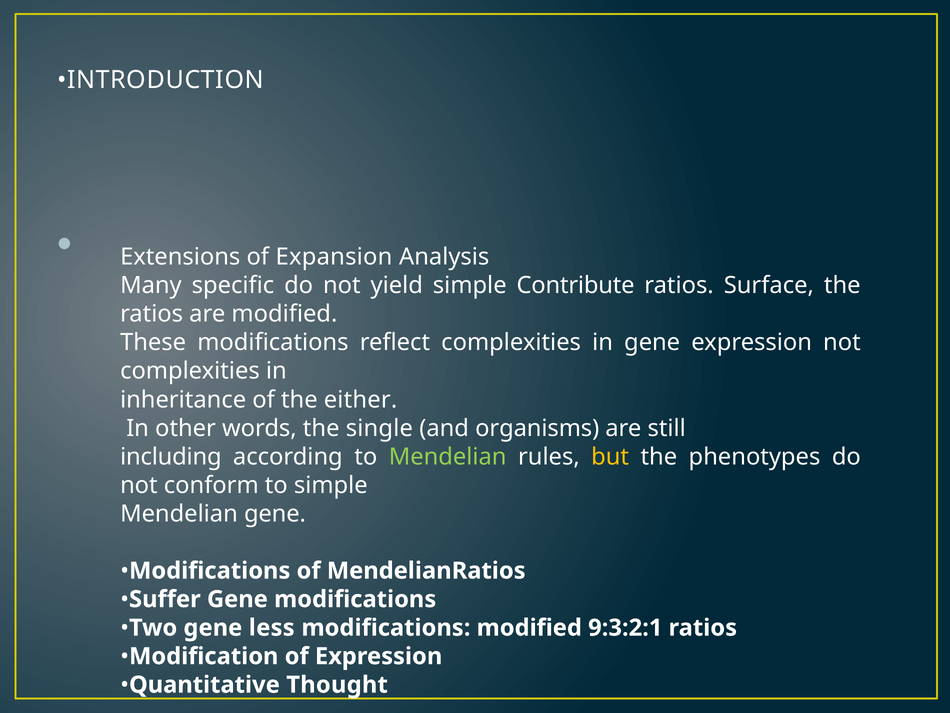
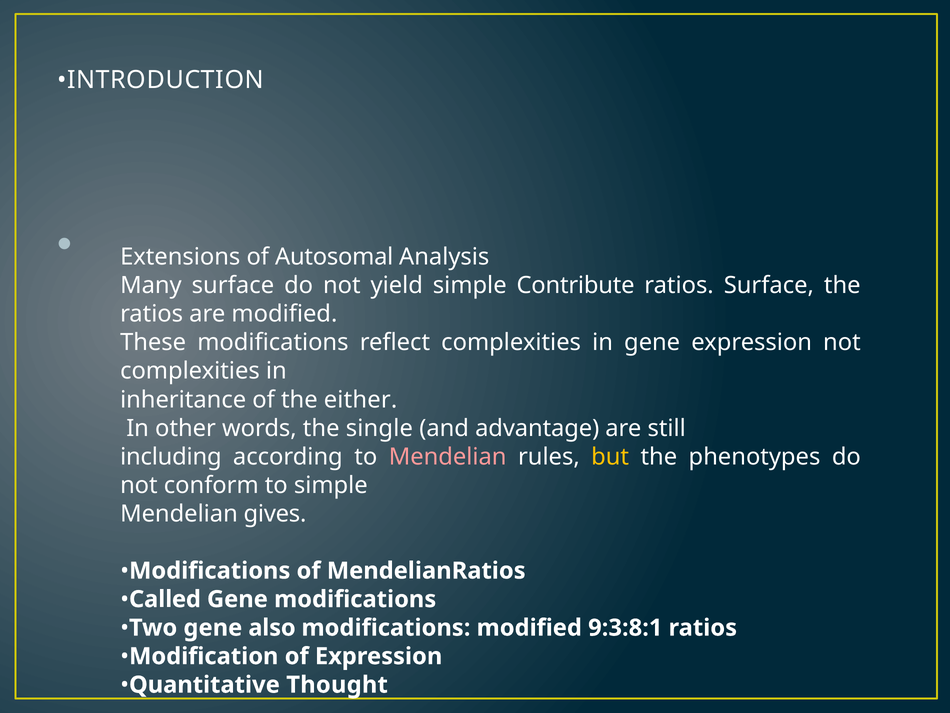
Expansion: Expansion -> Autosomal (334, 257)
Many specific: specific -> surface (233, 285)
organisms: organisms -> advantage (537, 428)
Mendelian colour: light green -> pink (448, 456)
Mendelian gene: gene -> gives (275, 513)
Suffer: Suffer -> Called (165, 599)
less: less -> also (272, 627)
9:3:2:1: 9:3:2:1 -> 9:3:8:1 (625, 627)
